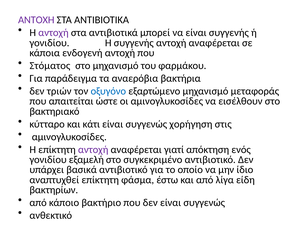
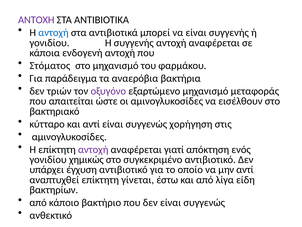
αντοχή colour: purple -> blue (53, 33)
οξυγόνο colour: blue -> purple (108, 91)
και κάτι: κάτι -> αντί (91, 124)
εξαμελή: εξαμελή -> χημικώς (86, 159)
βασικά: βασικά -> έγχυση (82, 169)
μην ίδιο: ίδιο -> αντί (245, 169)
φάσμα: φάσμα -> γίνεται (138, 179)
